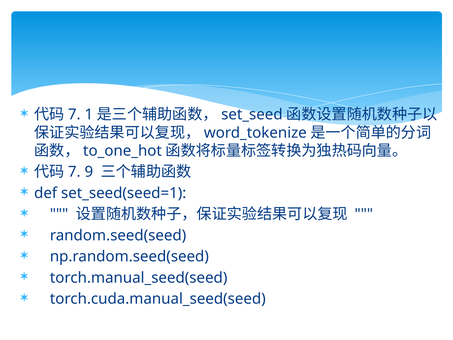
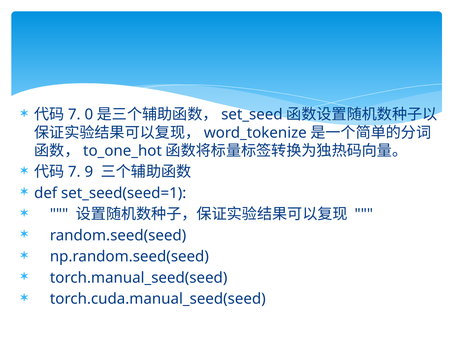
1: 1 -> 0 (89, 114)
